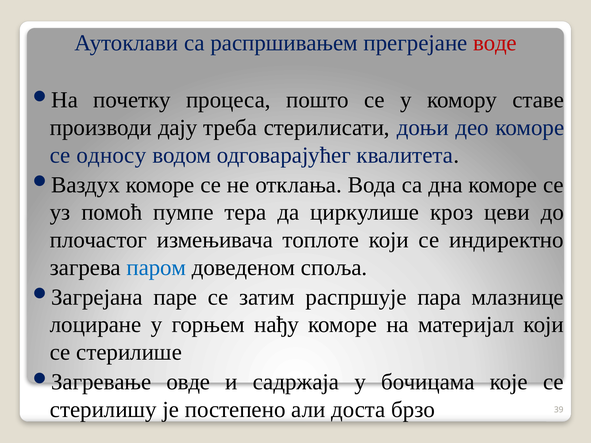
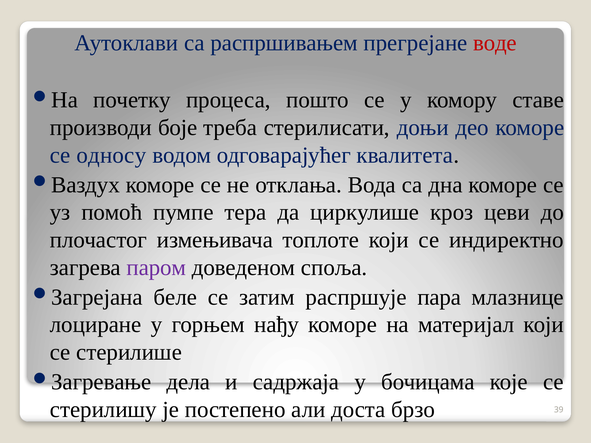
дају: дају -> боје (178, 128)
паром colour: blue -> purple (156, 268)
паре: паре -> беле (175, 297)
овде: овде -> дела (188, 382)
